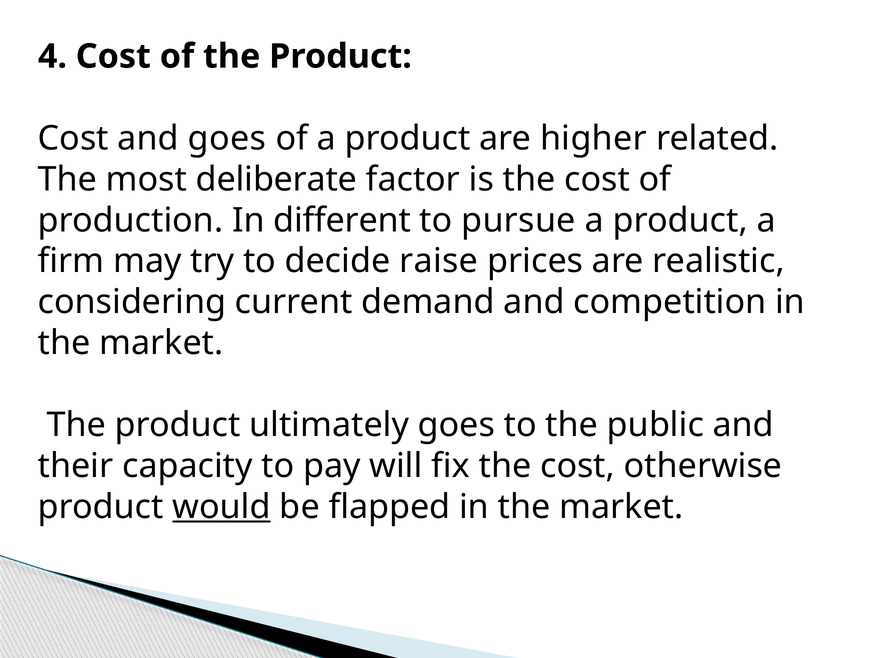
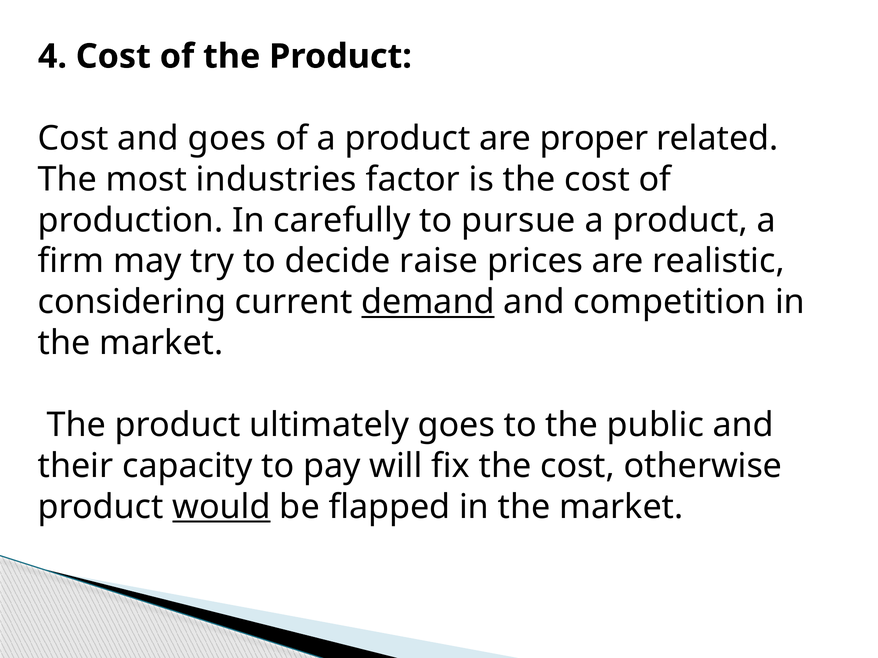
higher: higher -> proper (594, 138)
deliberate: deliberate -> industries (276, 179)
different: different -> carefully (342, 220)
demand underline: none -> present (428, 302)
